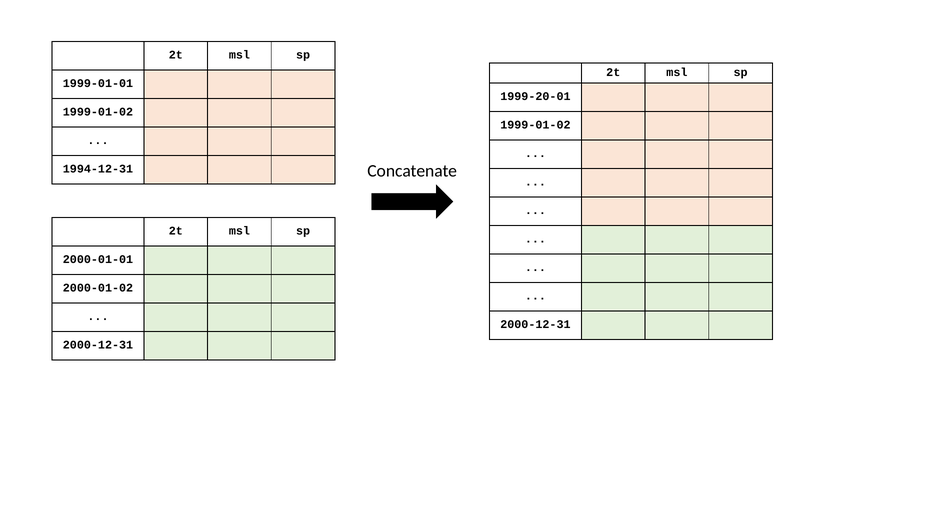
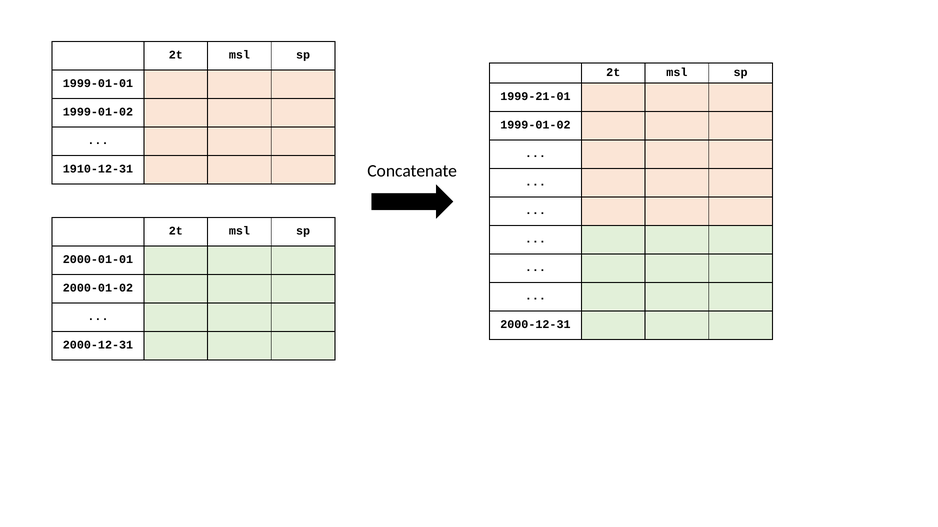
1999-20-01: 1999-20-01 -> 1999-21-01 (535, 97)
1994-12-31: 1994-12-31 -> 1910-12-31 (98, 169)
